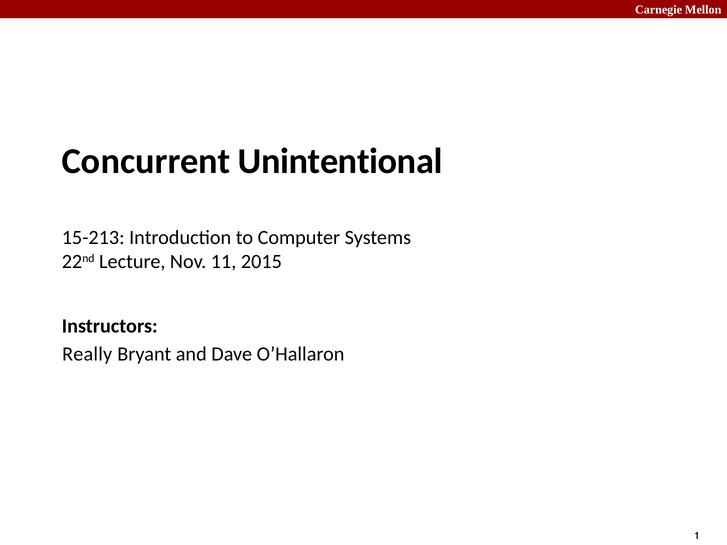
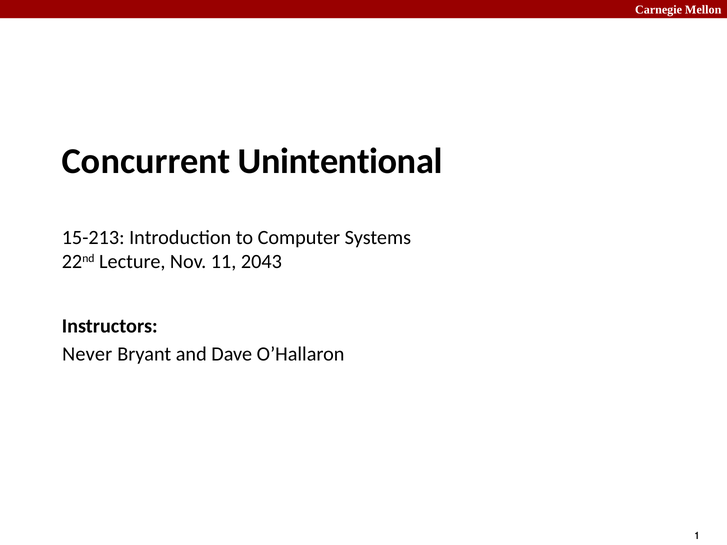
2015: 2015 -> 2043 (261, 262)
Really: Really -> Never (87, 354)
